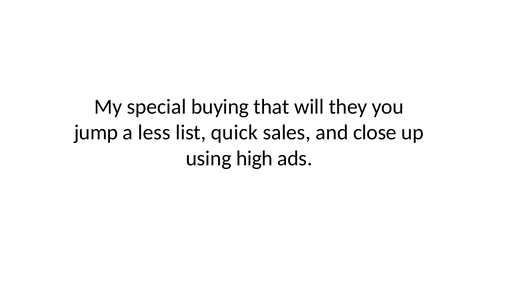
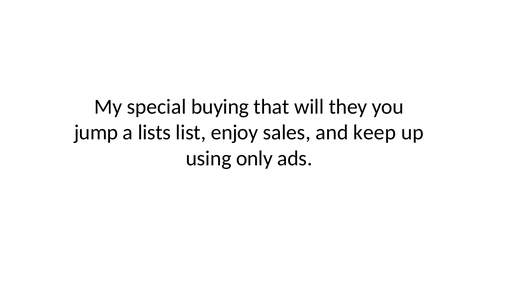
less: less -> lists (154, 133)
quick: quick -> enjoy (235, 133)
close: close -> keep (375, 133)
high: high -> only (254, 159)
